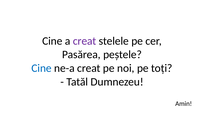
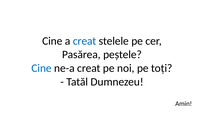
creat colour: purple -> blue (85, 41)
